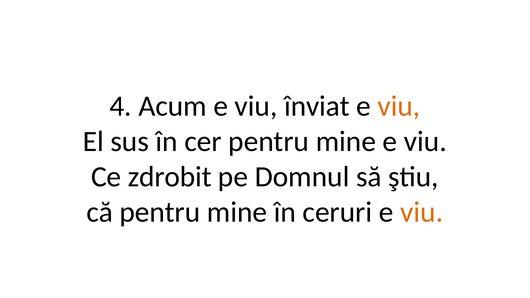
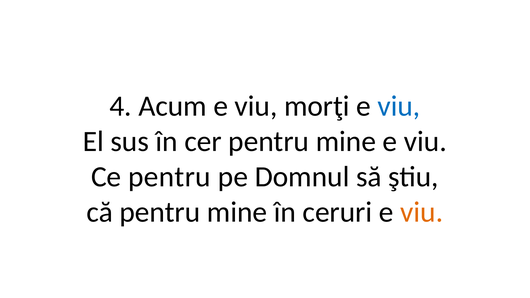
înviat: înviat -> morţi (317, 106)
viu colour: orange -> blue (399, 106)
Ce zdrobit: zdrobit -> pentru (169, 177)
